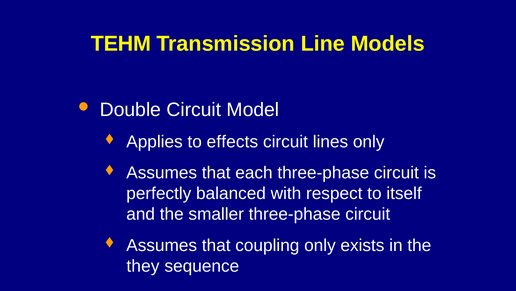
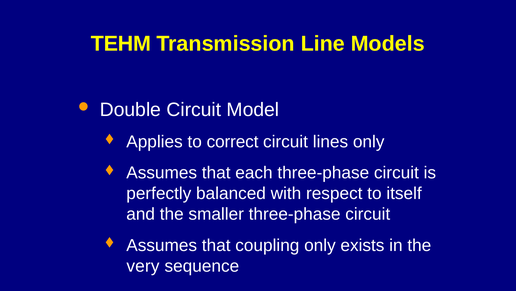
effects: effects -> correct (233, 141)
they: they -> very (143, 265)
